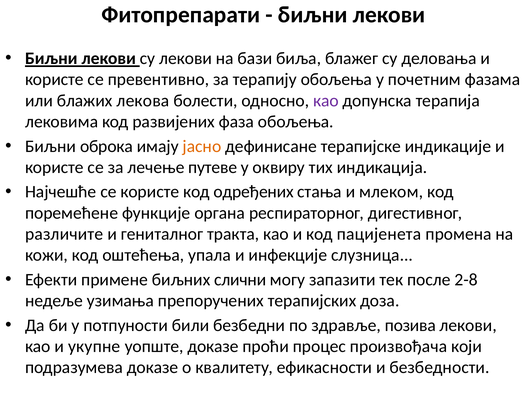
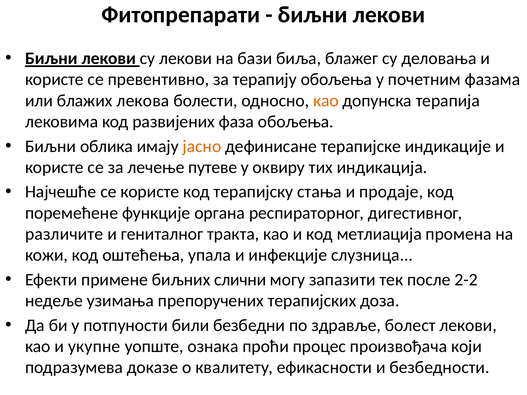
као colour: purple -> orange (326, 101)
оброка: оброка -> облика (106, 146)
одређених: одређених -> терапијску (253, 192)
млеком: млеком -> продаје (391, 192)
пацијенета: пацијенета -> метлиација (379, 234)
2-8: 2-8 -> 2-2 (466, 280)
позива: позива -> болест (410, 325)
уопште доказе: доказе -> ознака (213, 347)
